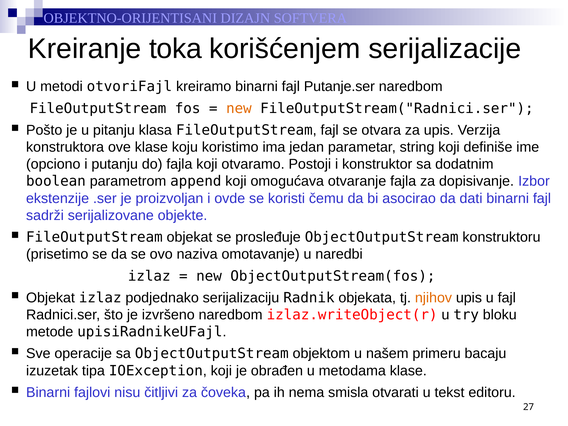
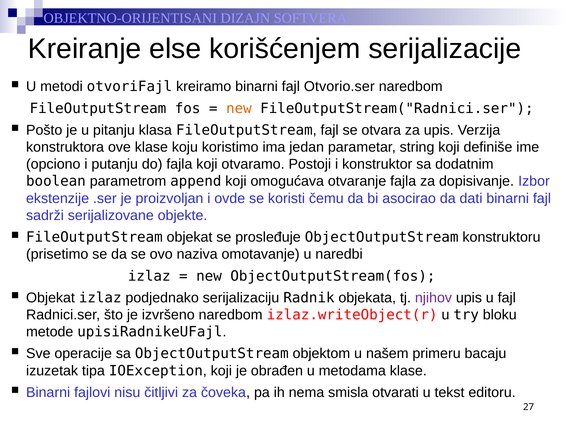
toka: toka -> else (175, 49)
Putanje.ser: Putanje.ser -> Otvorio.ser (339, 87)
njihov colour: orange -> purple (433, 298)
